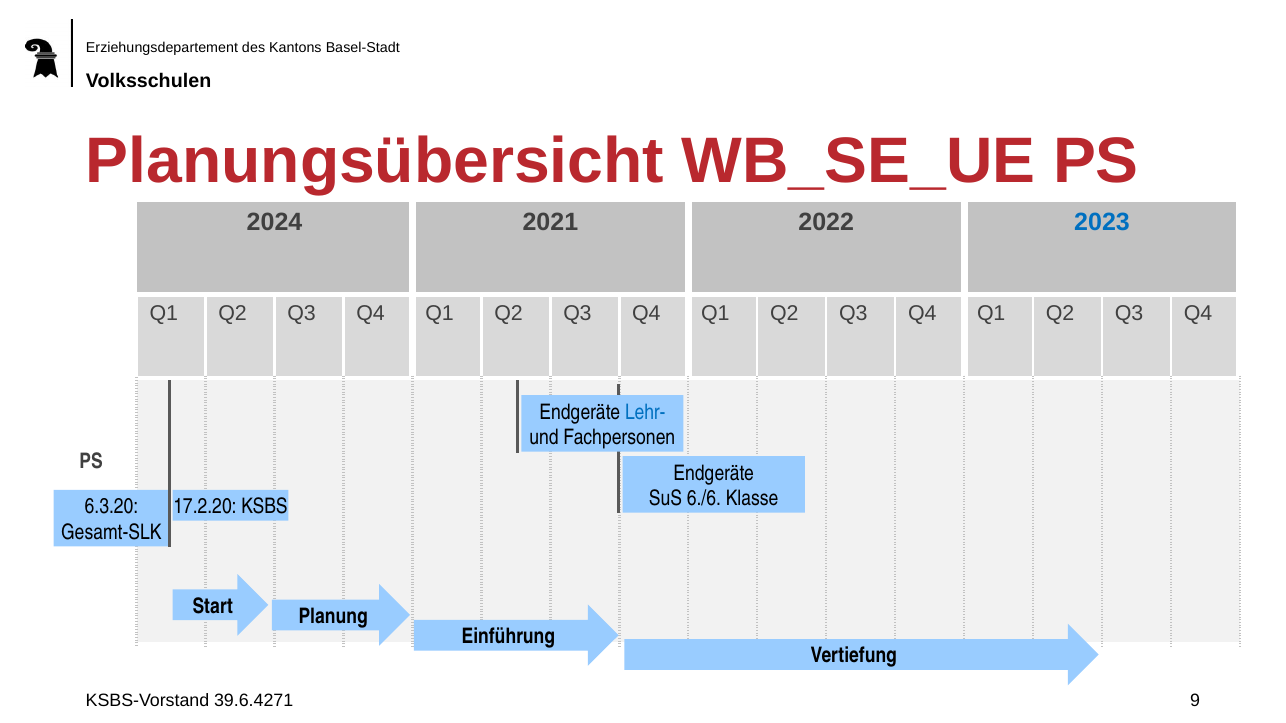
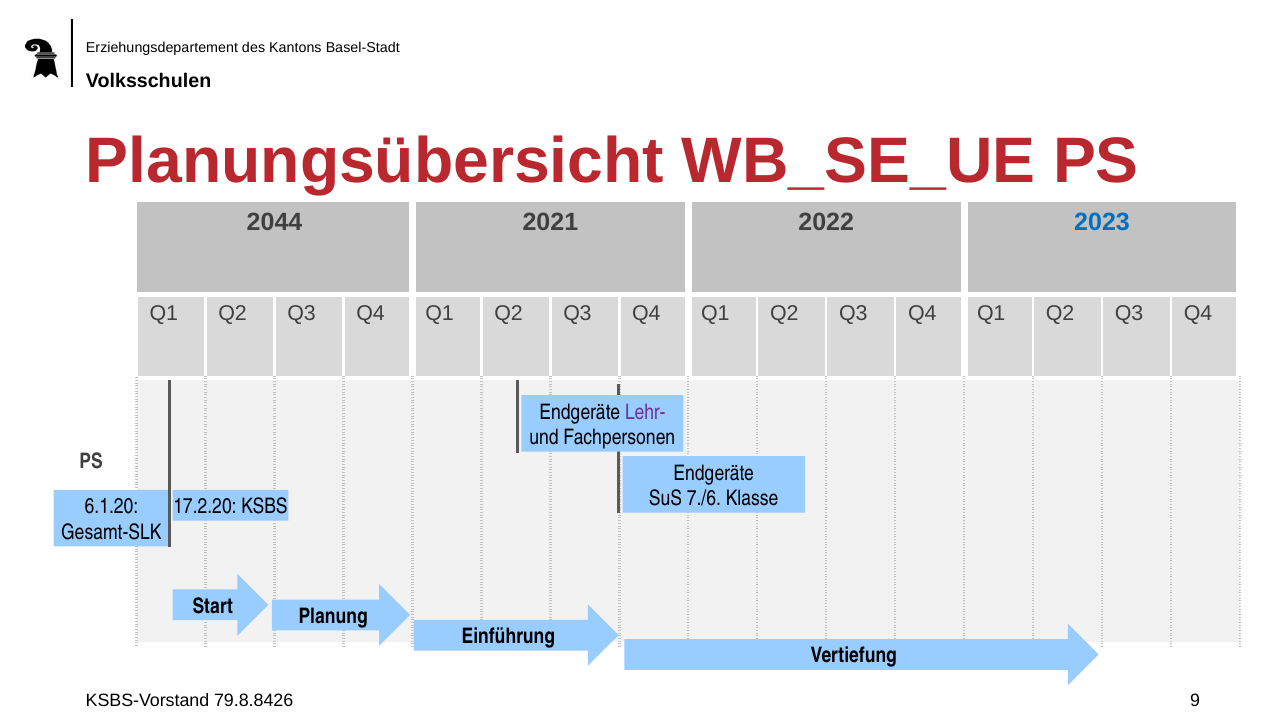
2024: 2024 -> 2044 (275, 223)
Lehr- colour: blue -> purple (645, 412)
6./6: 6./6 -> 7./6 (704, 499)
6.3.20: 6.3.20 -> 6.1.20 (112, 507)
39.6.4271: 39.6.4271 -> 79.8.8426 (254, 701)
